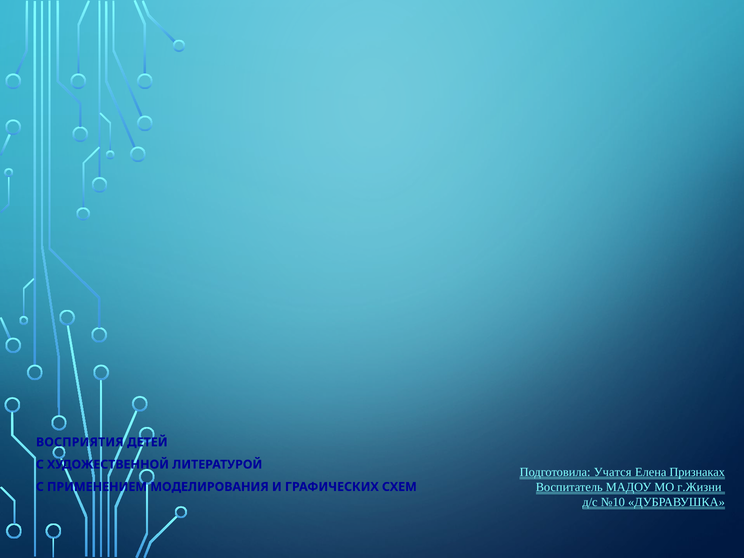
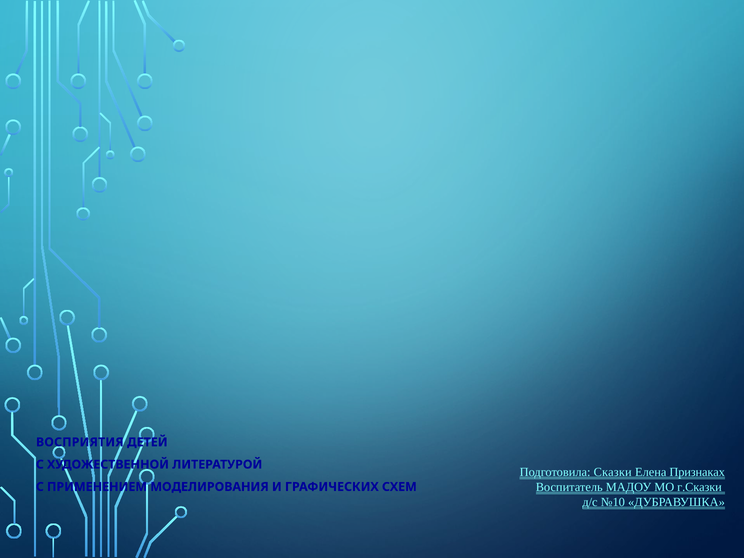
Учатся: Учатся -> Сказки (613, 472)
г.Жизни: г.Жизни -> г.Сказки (700, 487)
